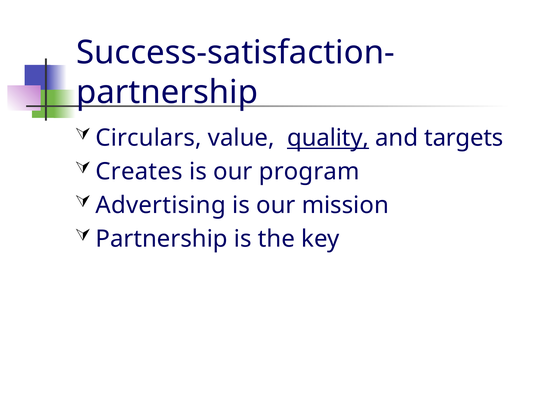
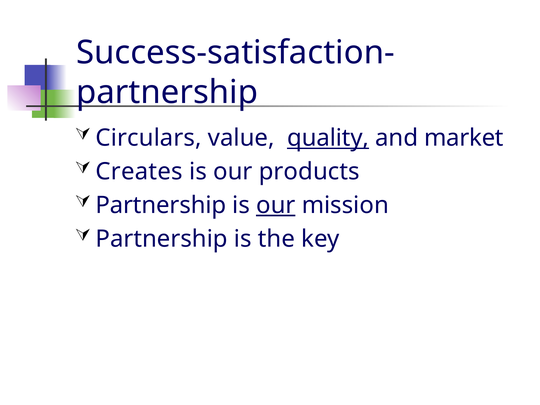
targets: targets -> market (464, 138)
program: program -> products (309, 172)
Advertising: Advertising -> Partnership (161, 205)
our underline: none -> present (276, 205)
